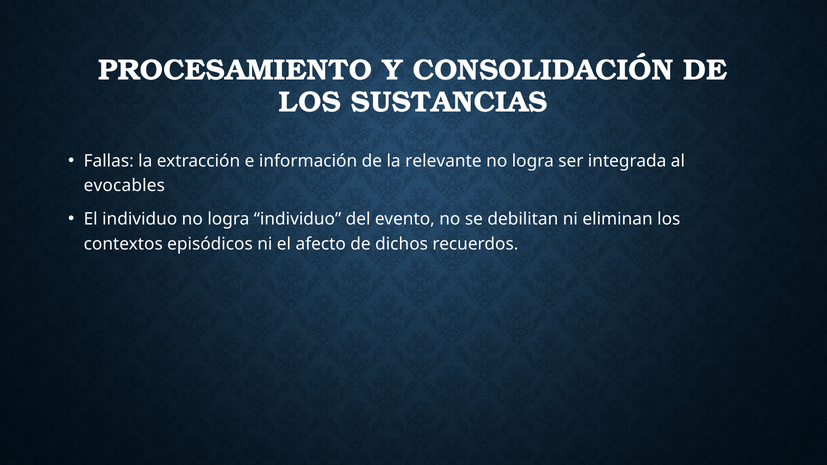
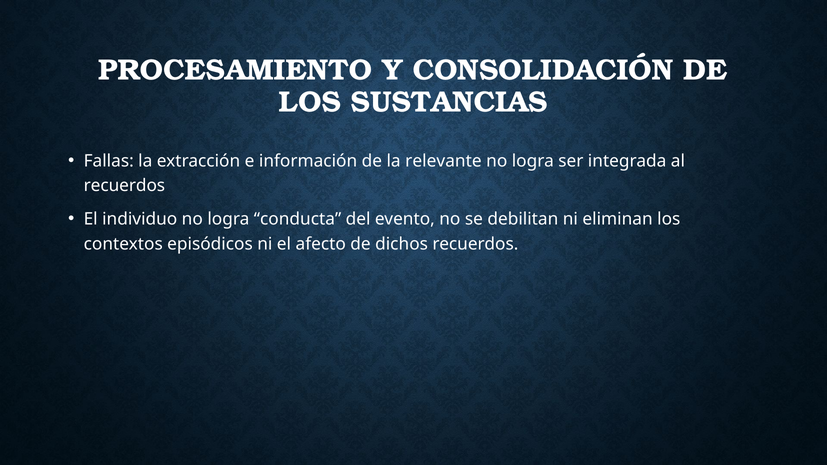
evocables: evocables -> recuerdos (124, 186)
logra individuo: individuo -> conducta (298, 219)
